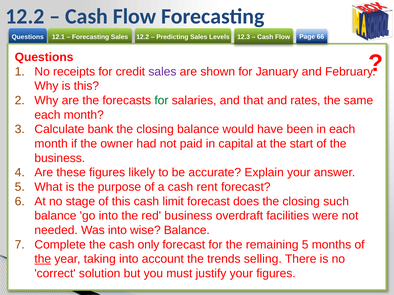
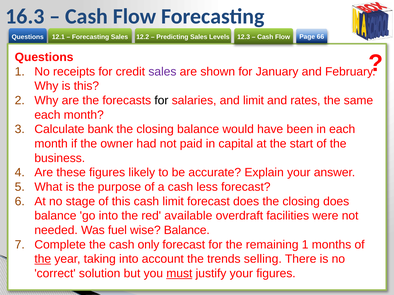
12.2: 12.2 -> 16.3 (25, 16)
for colour: green -> black (161, 101)
and that: that -> limit (253, 101)
rent: rent -> less (207, 187)
closing such: such -> does (336, 202)
red business: business -> available (188, 216)
Was into: into -> fuel (117, 231)
remaining 5: 5 -> 1 (305, 245)
must underline: none -> present (179, 274)
